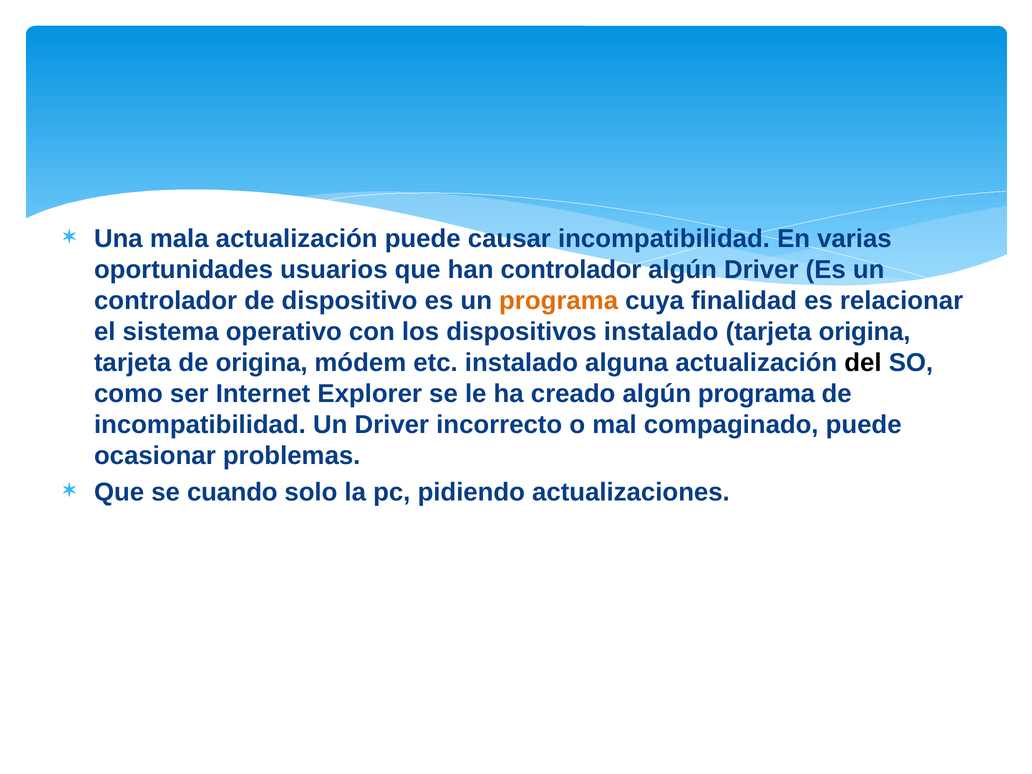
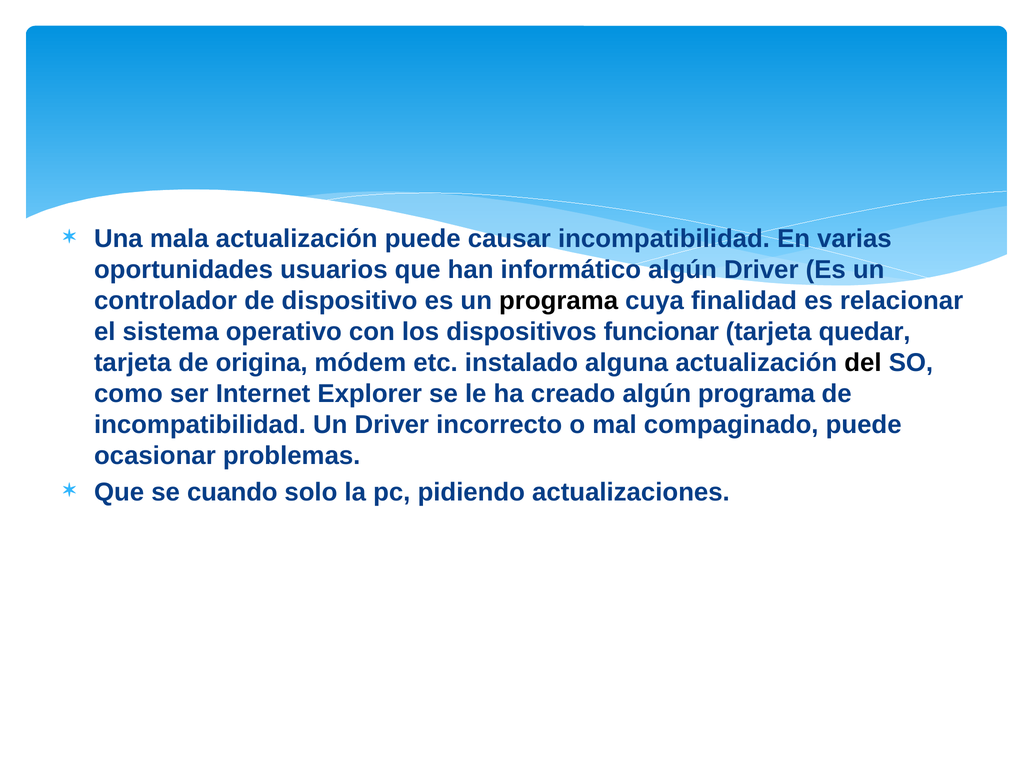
han controlador: controlador -> informático (571, 270)
programa colour: orange -> black (559, 301)
dispositivos instalado: instalado -> funcionar (661, 332)
tarjeta origina: origina -> quedar (865, 332)
